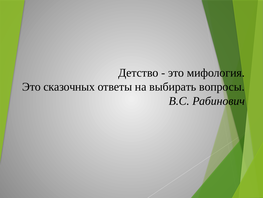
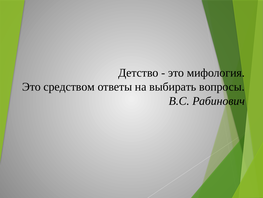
сказочных: сказочных -> средством (69, 87)
